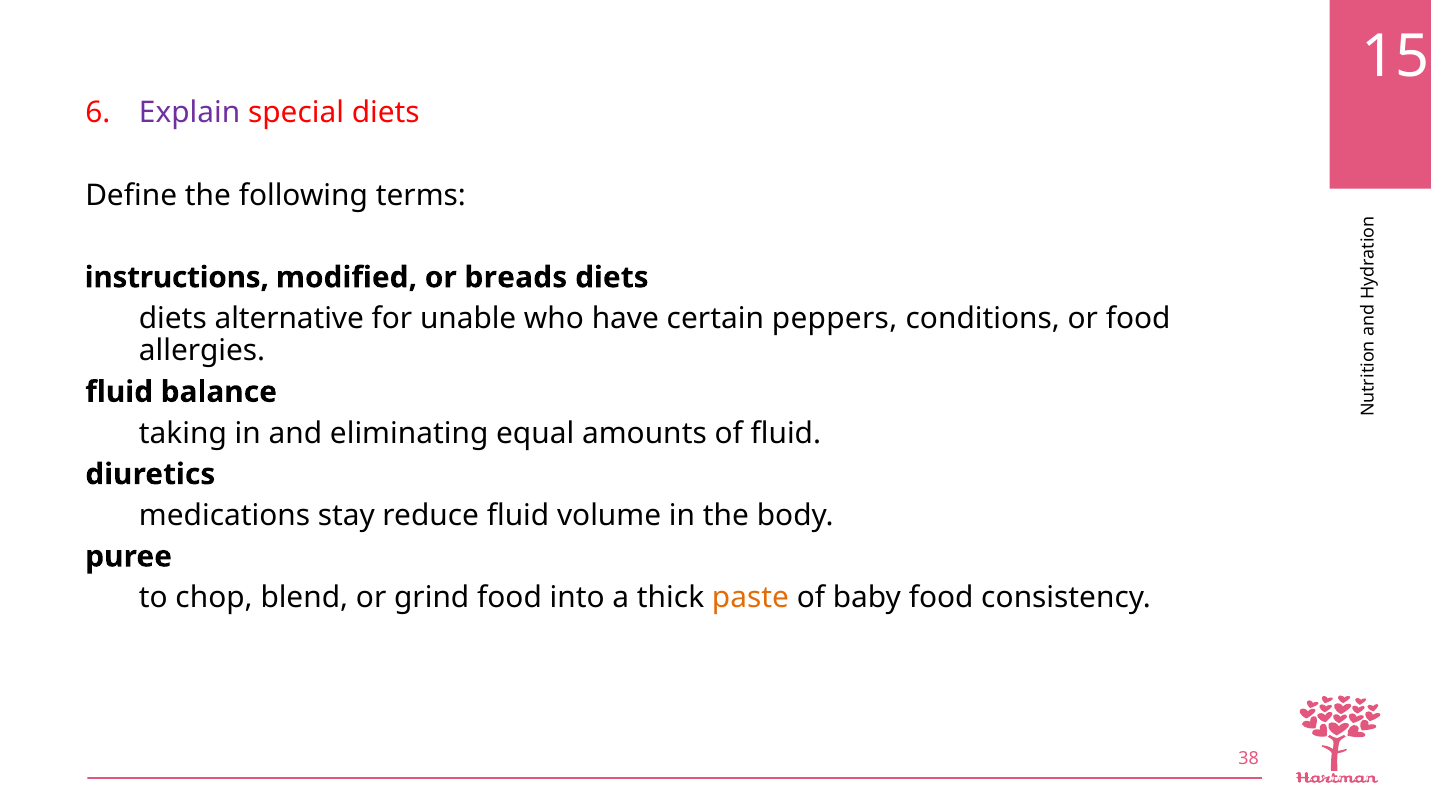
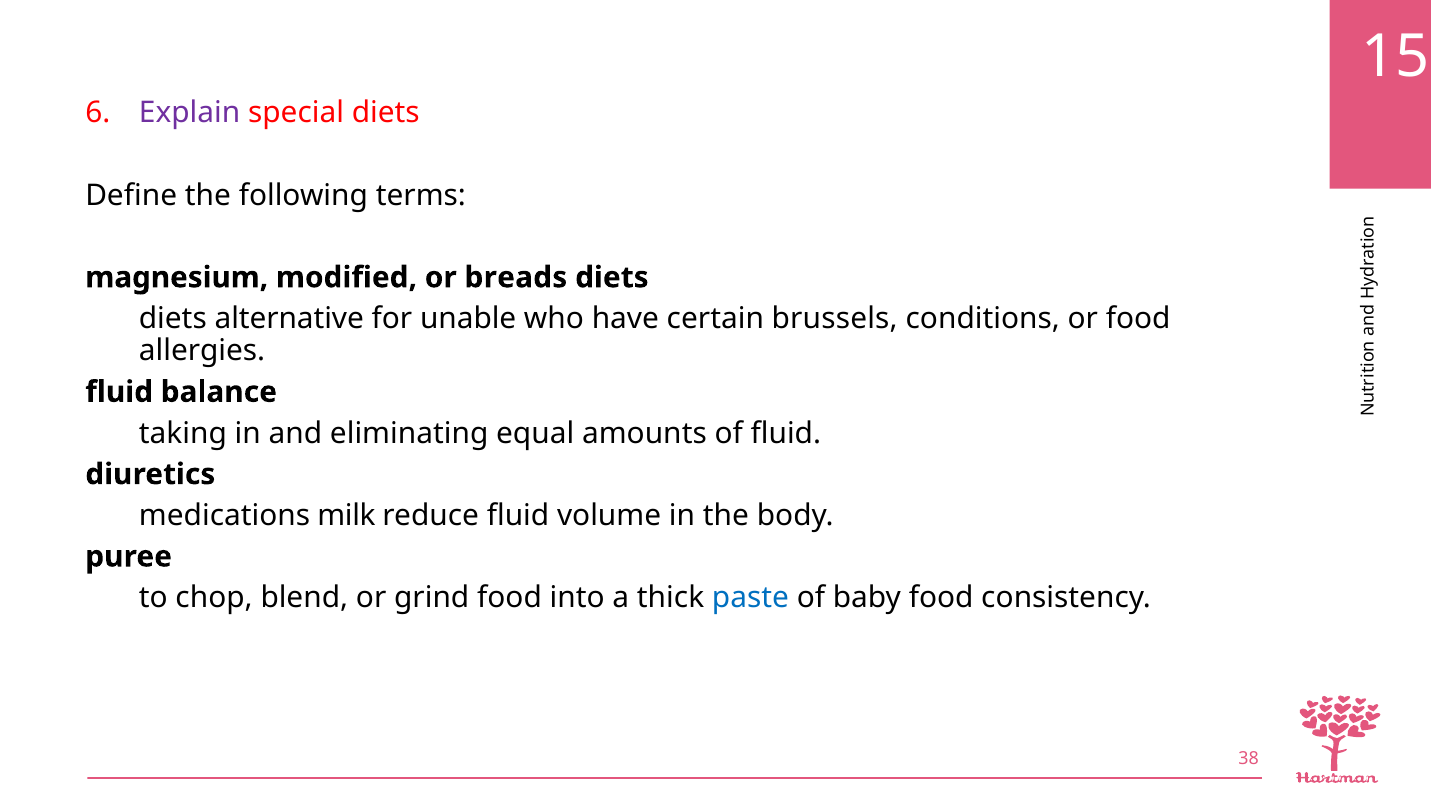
instructions: instructions -> magnesium (177, 277)
peppers: peppers -> brussels (835, 319)
stay: stay -> milk (346, 515)
paste colour: orange -> blue (750, 598)
